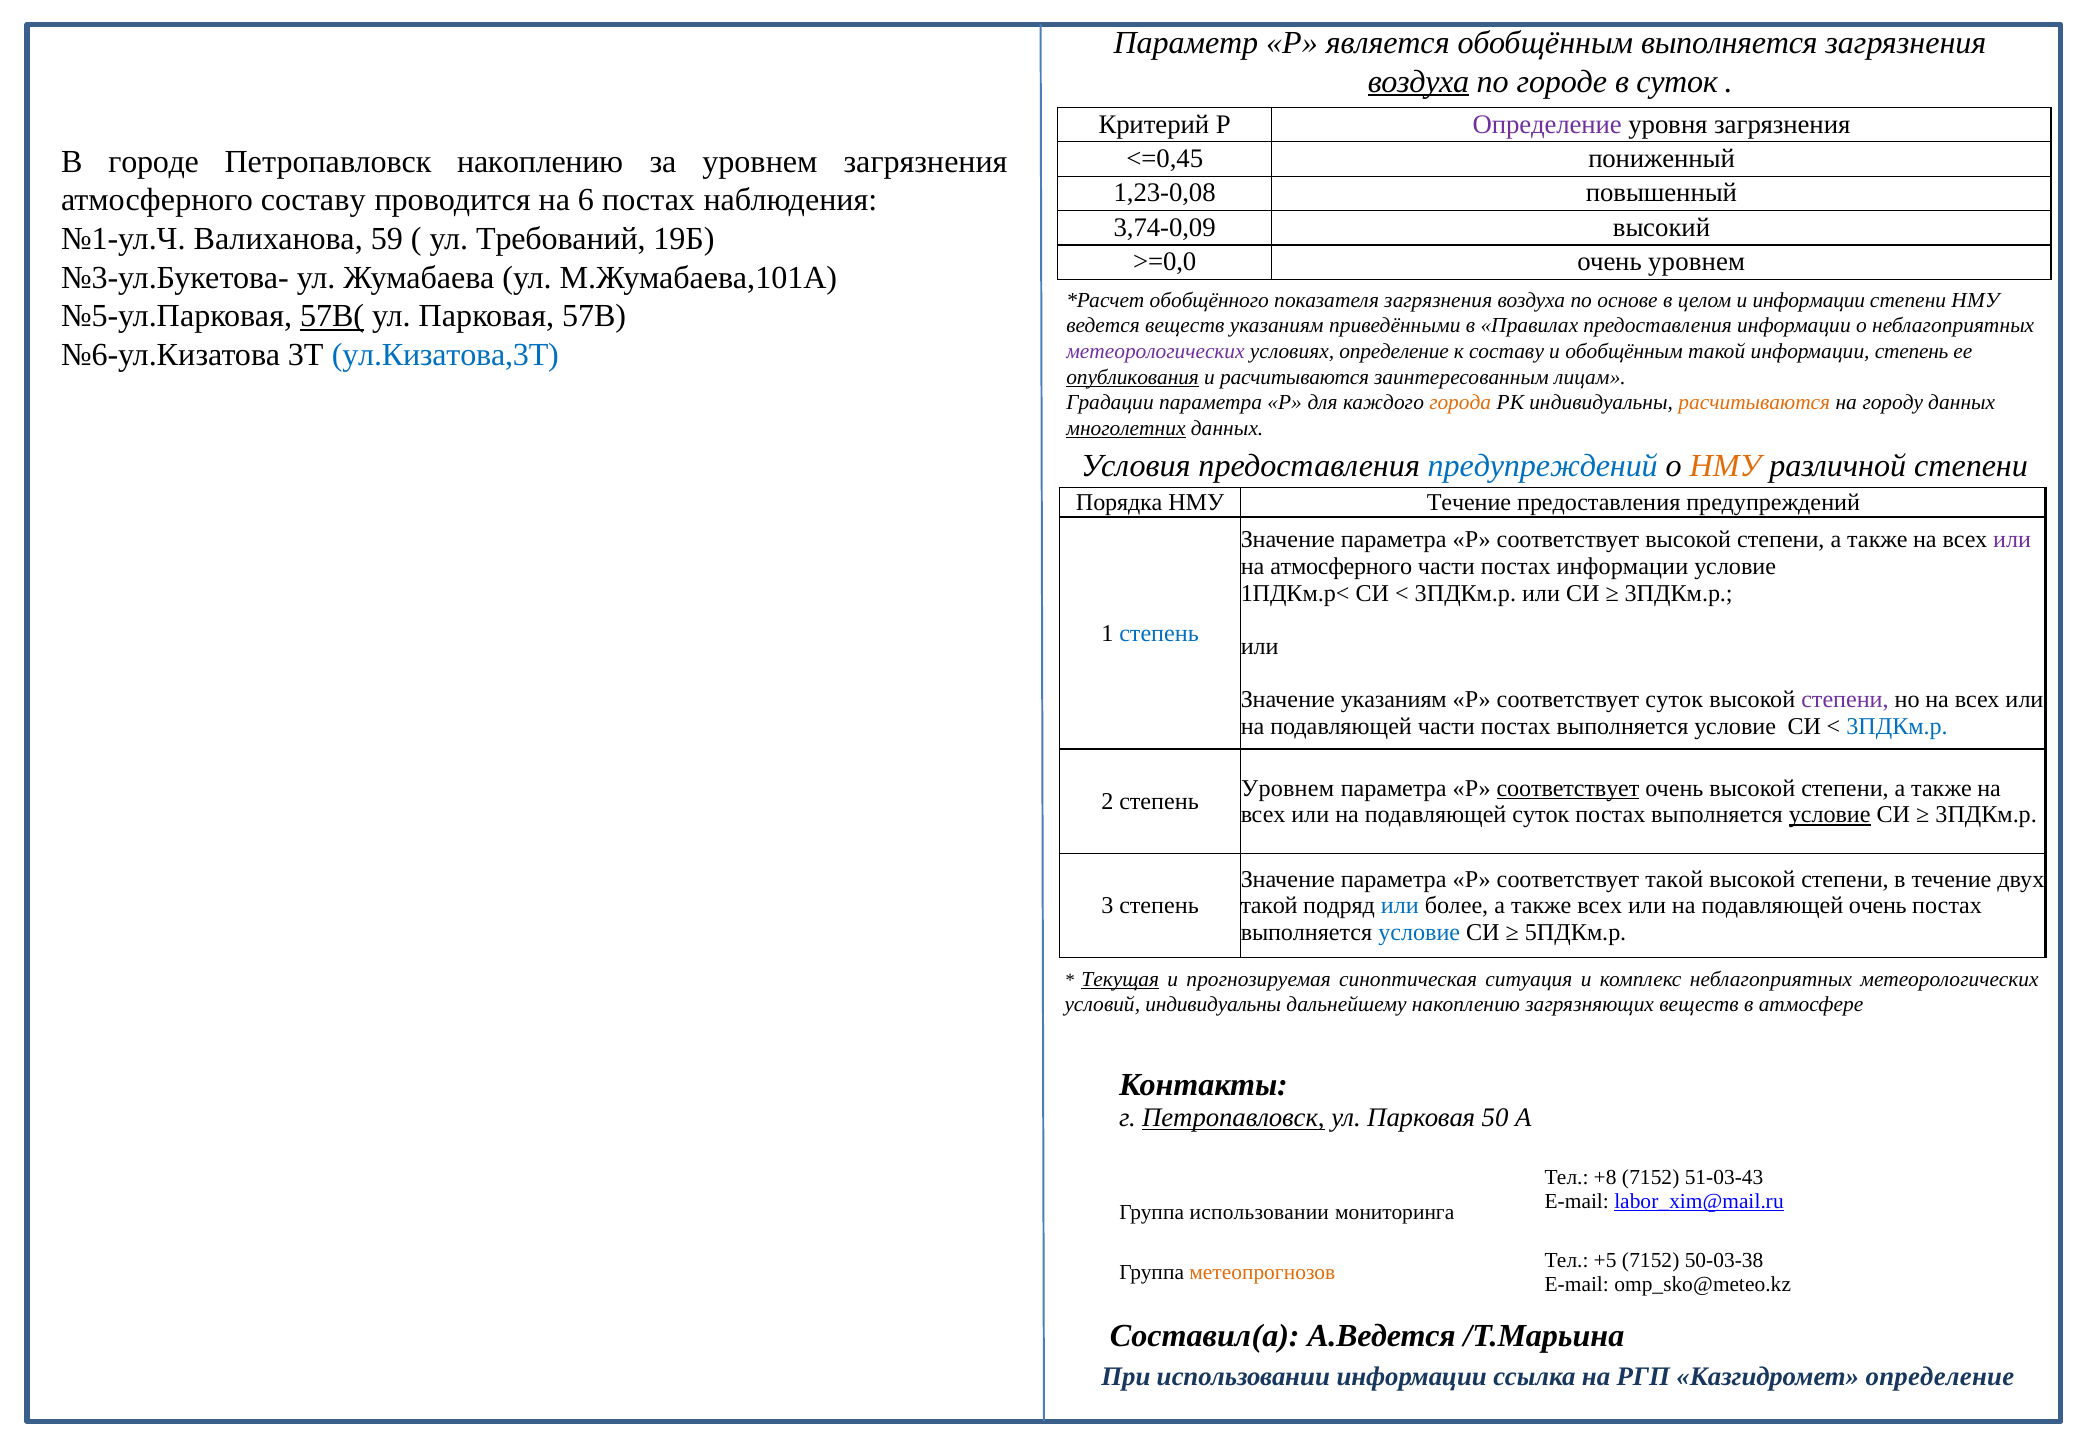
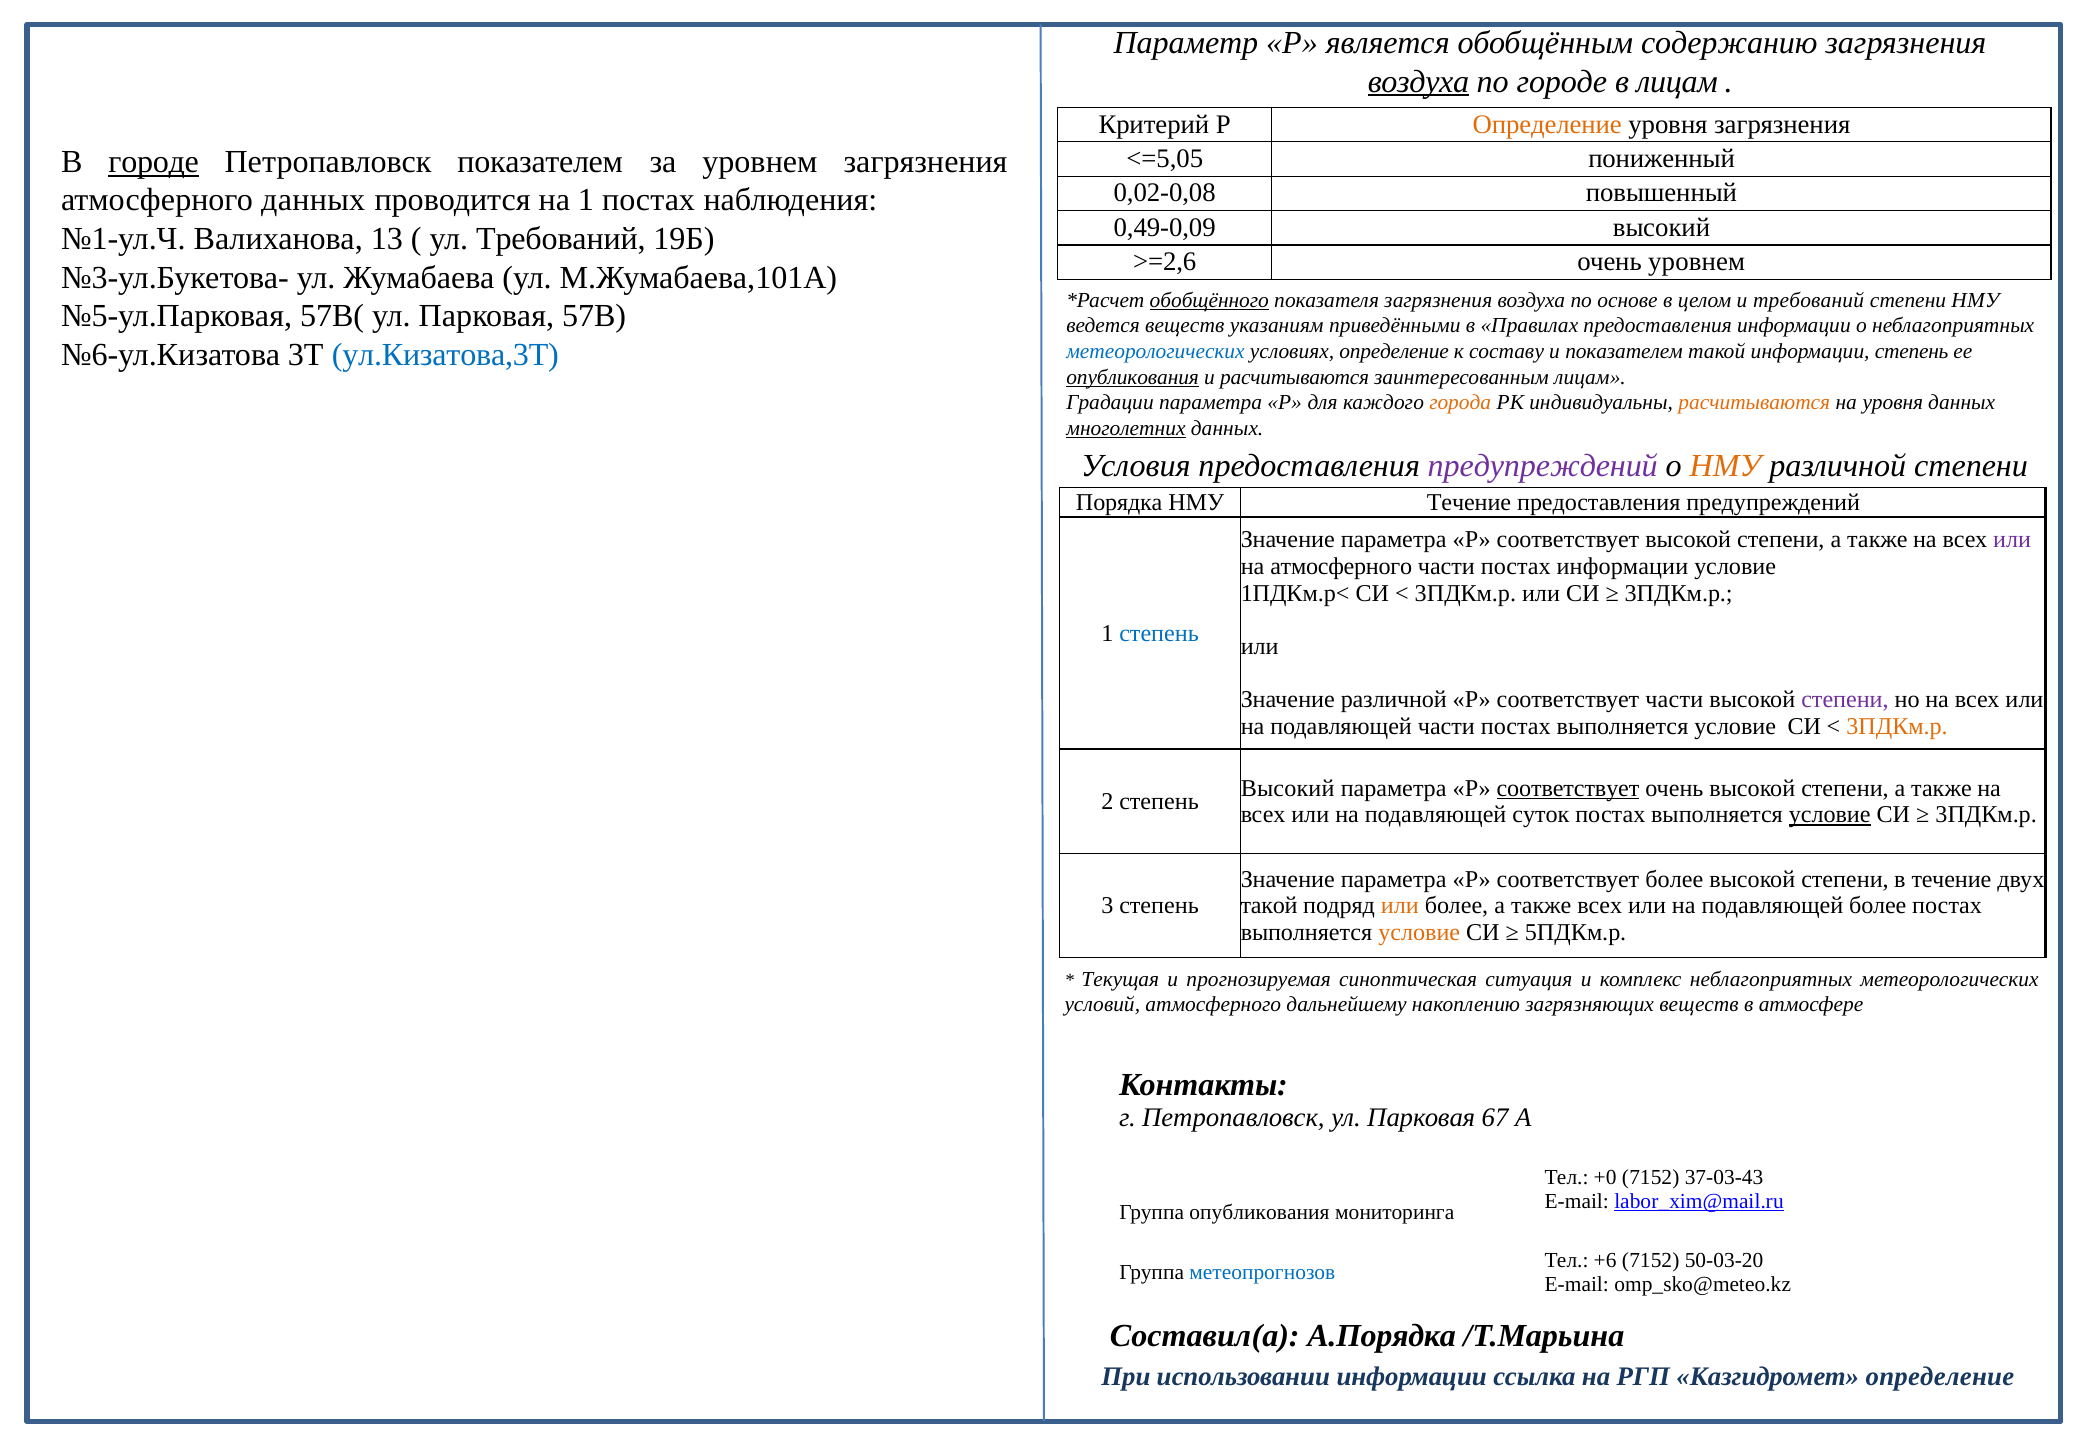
обобщённым выполняется: выполняется -> содержанию (1729, 43)
в суток: суток -> лицам (1677, 81)
Определение colour: purple -> orange (1547, 124)
<=0,45: <=0,45 -> <=5,05 (1165, 159)
городе underline: none -> present (154, 162)
Петропавловск накоплению: накоплению -> показателем (540, 162)
1,23-0,08: 1,23-0,08 -> 0,02-0,08 (1165, 193)
атмосферного составу: составу -> данных (313, 200)
на 6: 6 -> 1 (586, 200)
3,74-0,09: 3,74-0,09 -> 0,49-0,09 (1165, 228)
59: 59 -> 13 (387, 239)
>=0,0: >=0,0 -> >=2,6 (1165, 262)
обобщённого underline: none -> present (1209, 300)
и информации: информации -> требований (1809, 300)
57В( underline: present -> none (332, 316)
метеорологических colour: purple -> blue (1155, 351)
и обобщённым: обобщённым -> показателем (1624, 351)
на городу: городу -> уровня (1893, 403)
предупреждений colour: blue -> purple (1543, 466)
Значение указаниям: указаниям -> различной (1394, 700)
соответствует суток: суток -> части (1674, 700)
3ПДКм.р colour: blue -> orange (1897, 726)
Уровнем: Уровнем -> Высокий (1288, 788)
соответствует такой: такой -> более (1674, 879)
или colour: blue -> orange (1400, 906)
подавляющей очень: очень -> более (1878, 906)
условие colour: blue -> orange (1419, 932)
Текущая underline: present -> none (1120, 979)
условий индивидуальны: индивидуальны -> атмосферного (1213, 1005)
Петропавловск underline: present -> none (1233, 1118)
50: 50 -> 67 (1495, 1118)
+8: +8 -> +0 (1605, 1177)
51-03-43: 51-03-43 -> 37-03-43 (1724, 1177)
Группа использовании: использовании -> опубликования (1259, 1212)
+5: +5 -> +6 (1605, 1260)
50-03-38: 50-03-38 -> 50-03-20 (1724, 1260)
метеопрогнозов colour: orange -> blue (1262, 1272)
А.Ведется: А.Ведется -> А.Порядка (1382, 1336)
